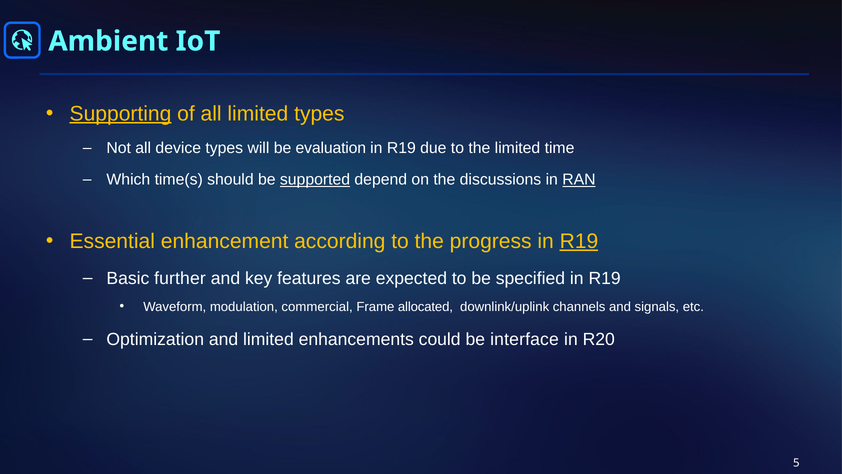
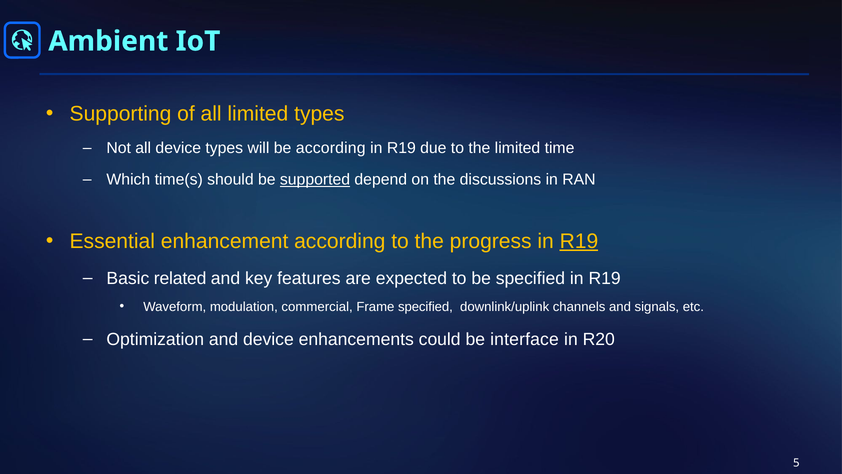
Supporting underline: present -> none (121, 114)
be evaluation: evaluation -> according (331, 148)
RAN underline: present -> none (579, 180)
further: further -> related (180, 278)
Frame allocated: allocated -> specified (425, 307)
and limited: limited -> device (268, 339)
